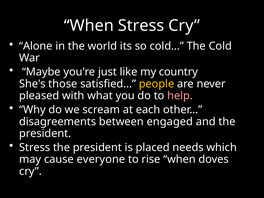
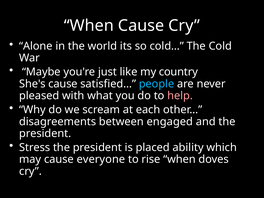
When Stress: Stress -> Cause (141, 26)
She's those: those -> cause (63, 84)
people colour: yellow -> light blue (157, 84)
needs: needs -> ability (188, 147)
